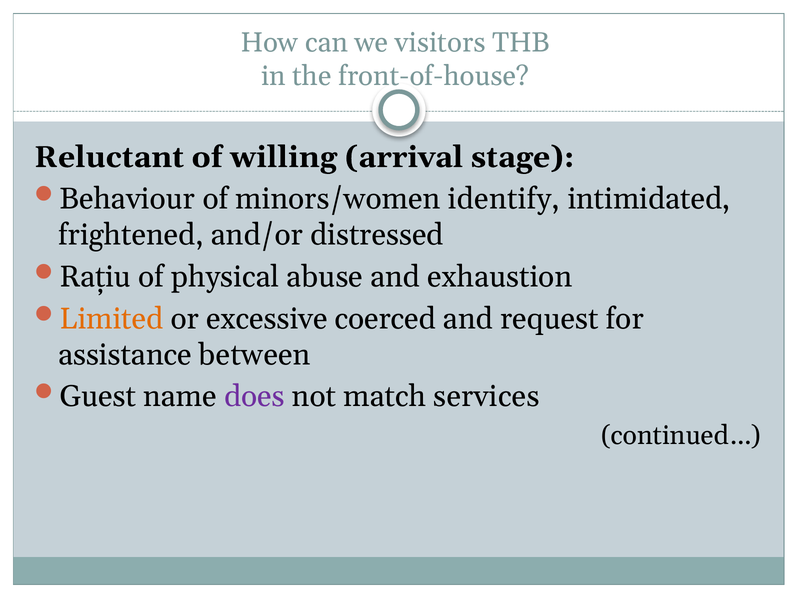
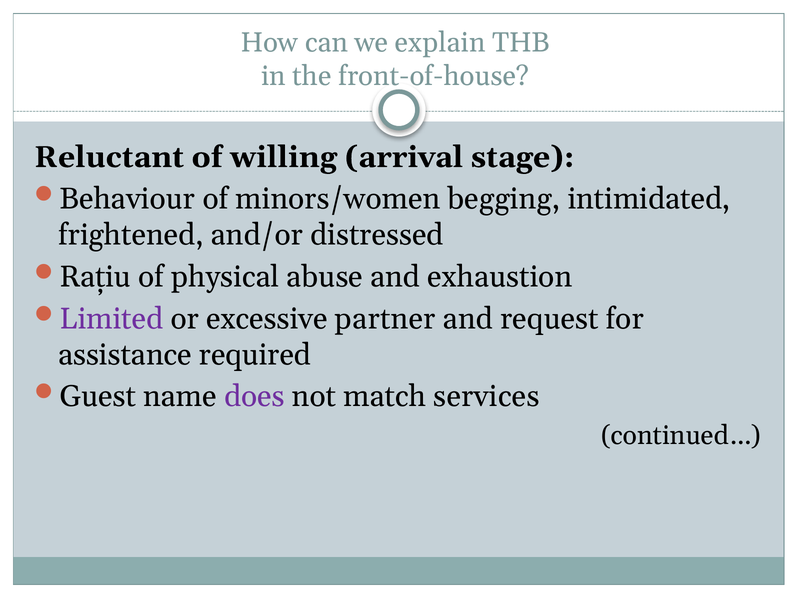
visitors: visitors -> explain (440, 43)
identify: identify -> begging (504, 199)
Limited colour: orange -> purple (111, 319)
coerced: coerced -> partner (385, 319)
between: between -> required (255, 355)
